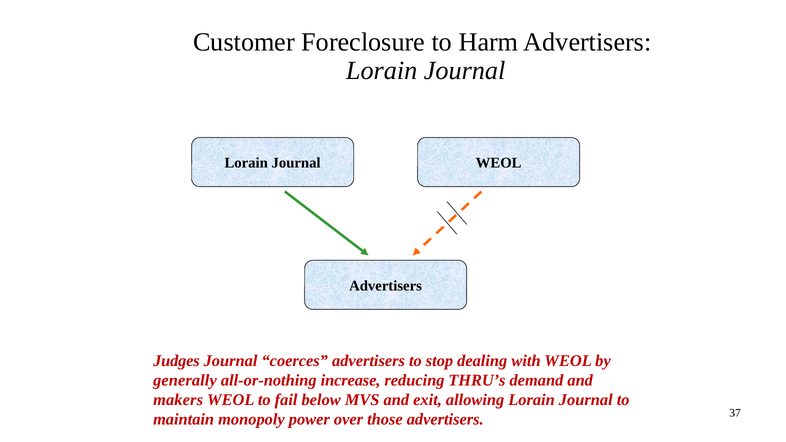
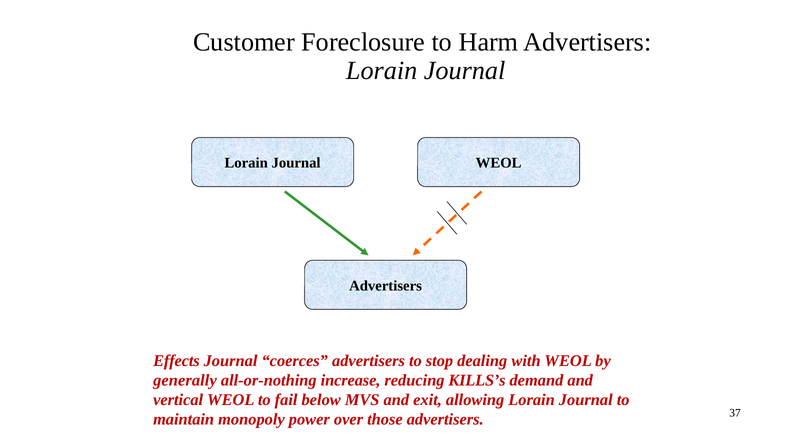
Judges: Judges -> Effects (176, 361)
THRU’s: THRU’s -> KILLS’s (477, 380)
makers: makers -> vertical (178, 400)
